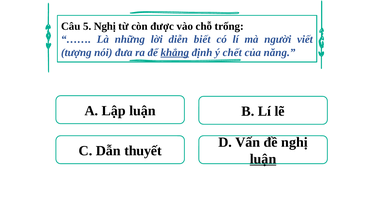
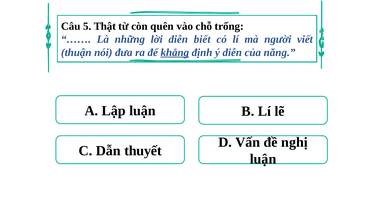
5 Nghị: Nghị -> Thật (105, 26)
được: được -> quên (162, 26)
tượng: tượng -> thuận (76, 53)
ý chết: chết -> diễn (232, 53)
luận underline: present -> none (263, 159)
